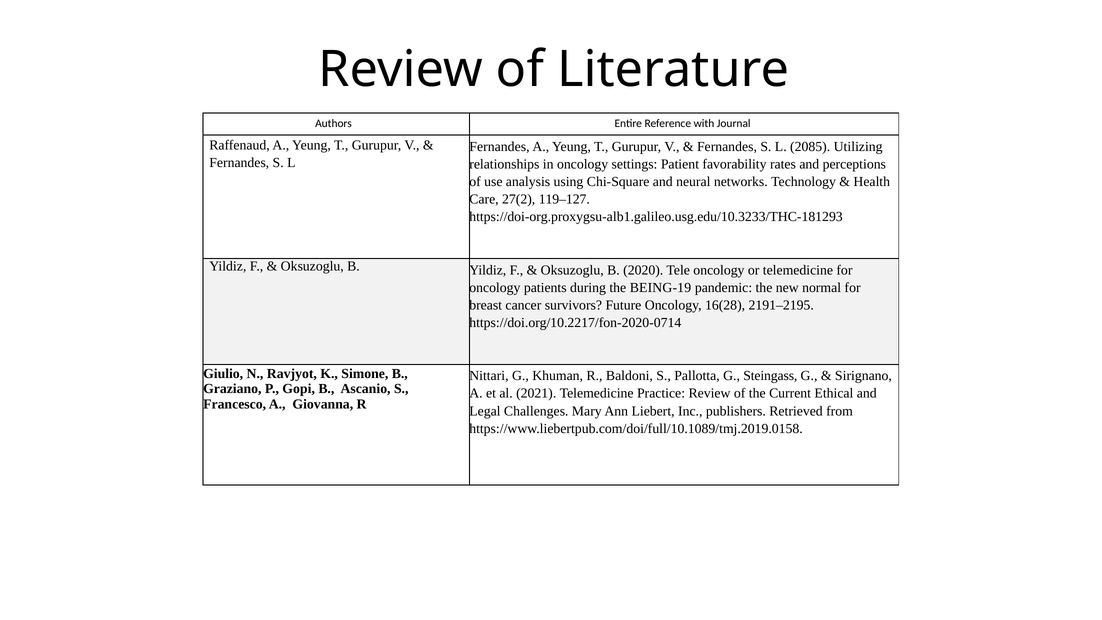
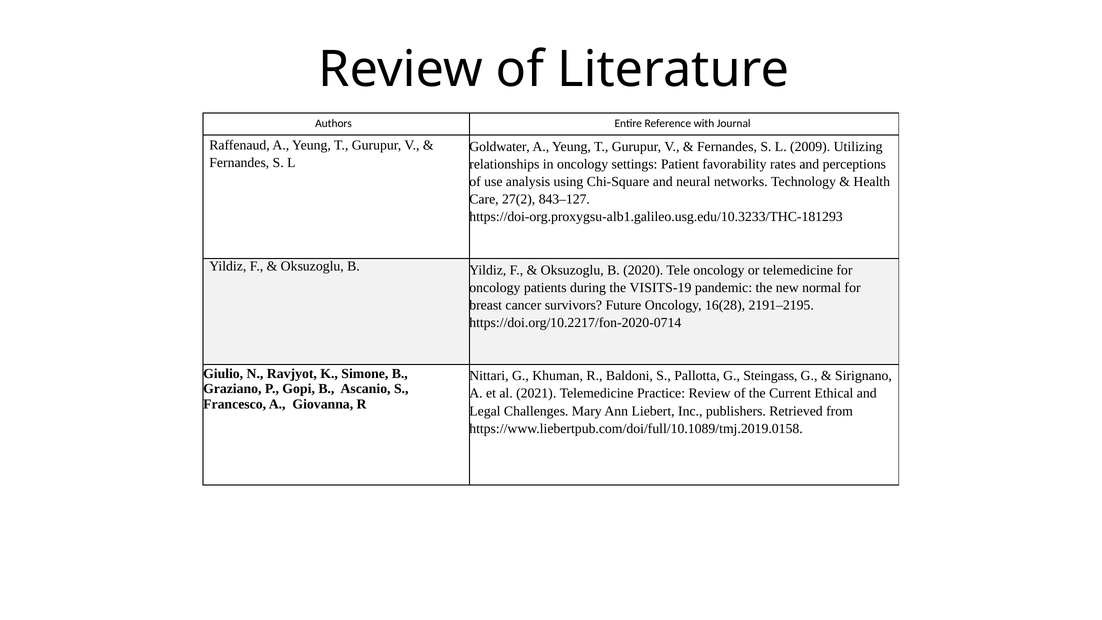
Fernandes: Fernandes -> Goldwater (500, 147)
2085: 2085 -> 2009 (810, 147)
119–127: 119–127 -> 843–127 (564, 199)
BEING-19: BEING-19 -> VISITS-19 (660, 288)
